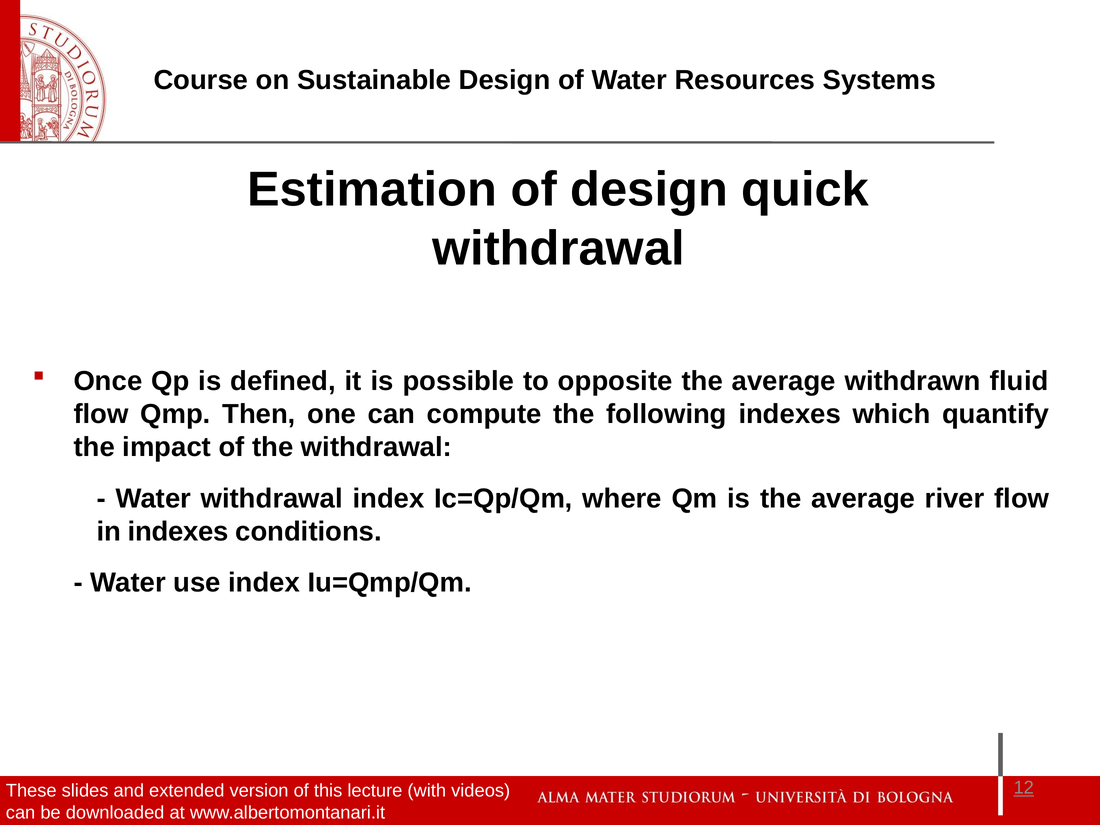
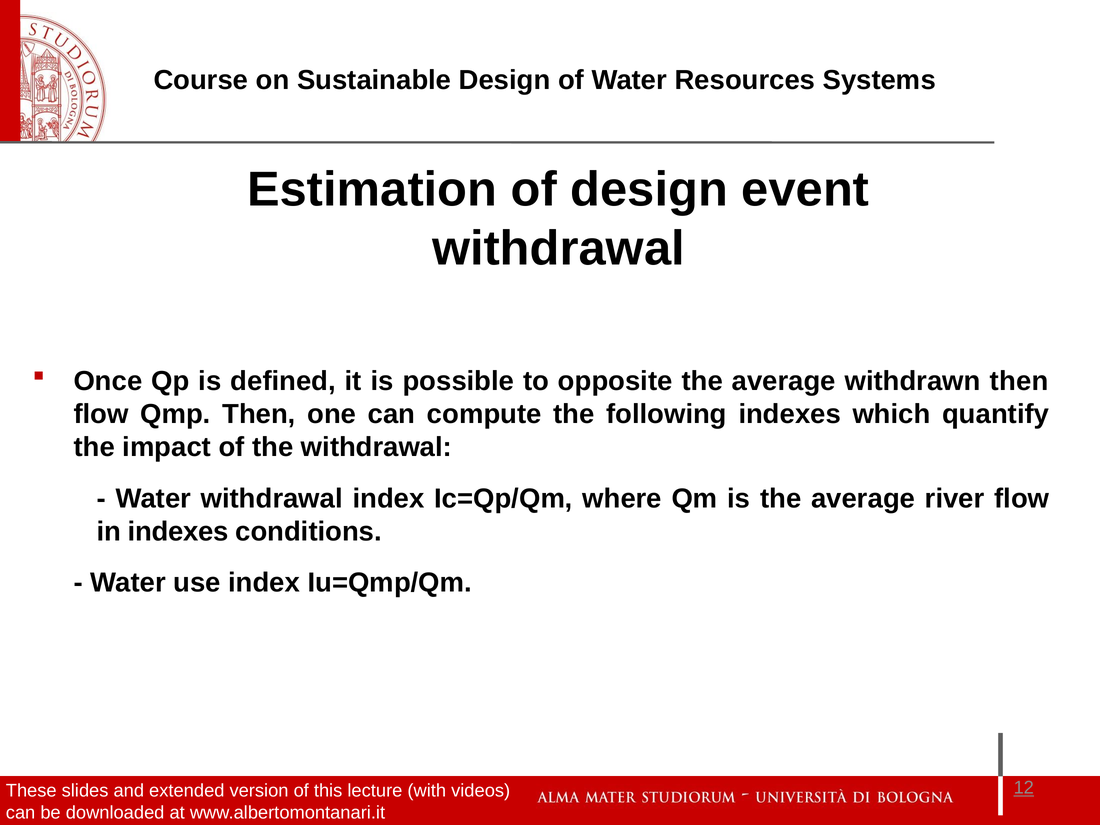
quick: quick -> event (805, 190)
withdrawn fluid: fluid -> then (1019, 381)
